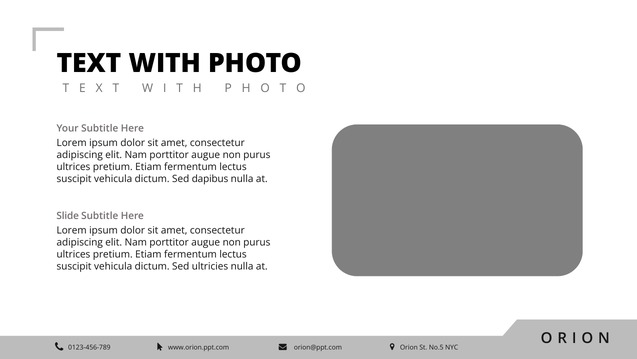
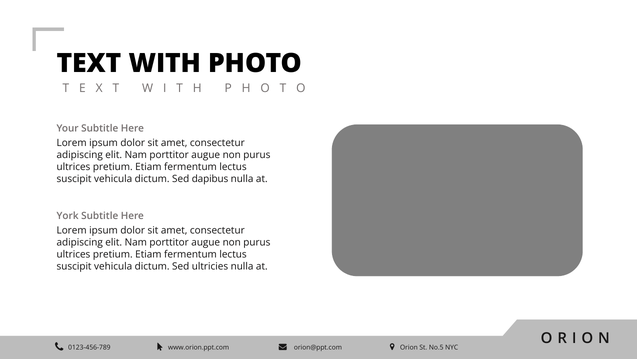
Slide: Slide -> York (68, 216)
